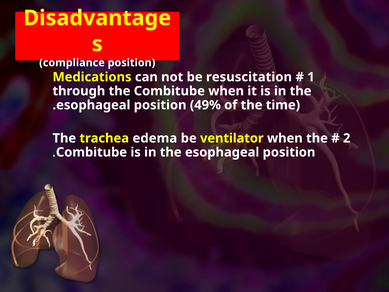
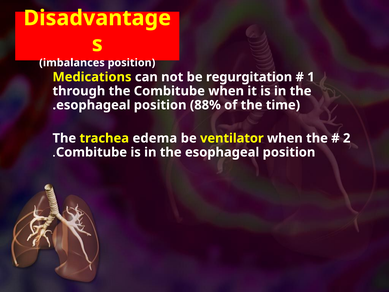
compliance: compliance -> imbalances (72, 63)
resuscitation: resuscitation -> regurgitation (249, 77)
49%: 49% -> 88% (205, 105)
